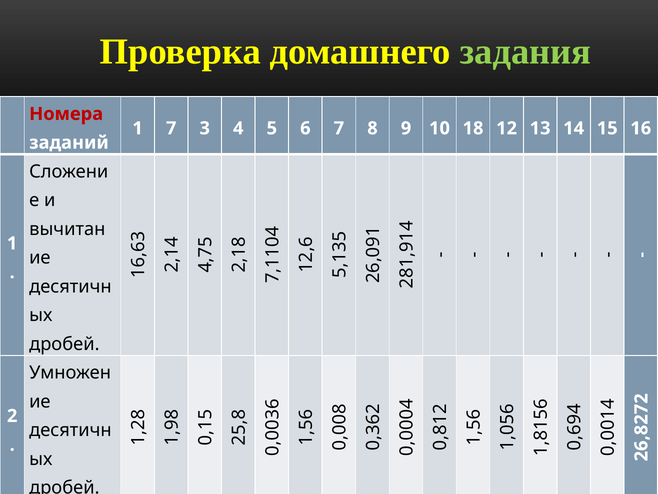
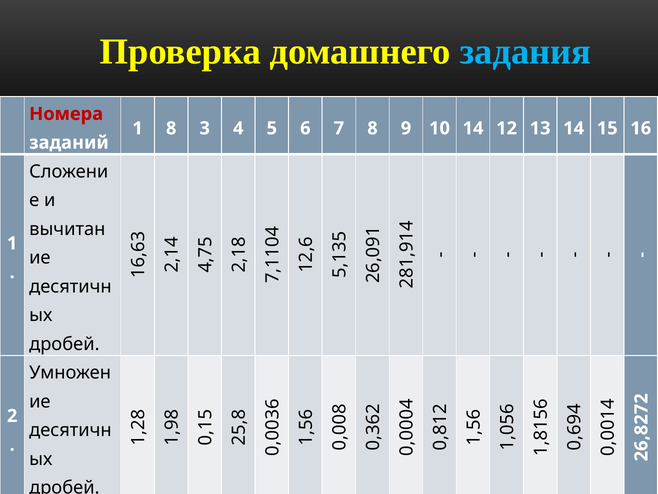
задания colour: light green -> light blue (525, 52)
7: 7 -> 8 (171, 128)
10 18: 18 -> 14 (473, 128)
